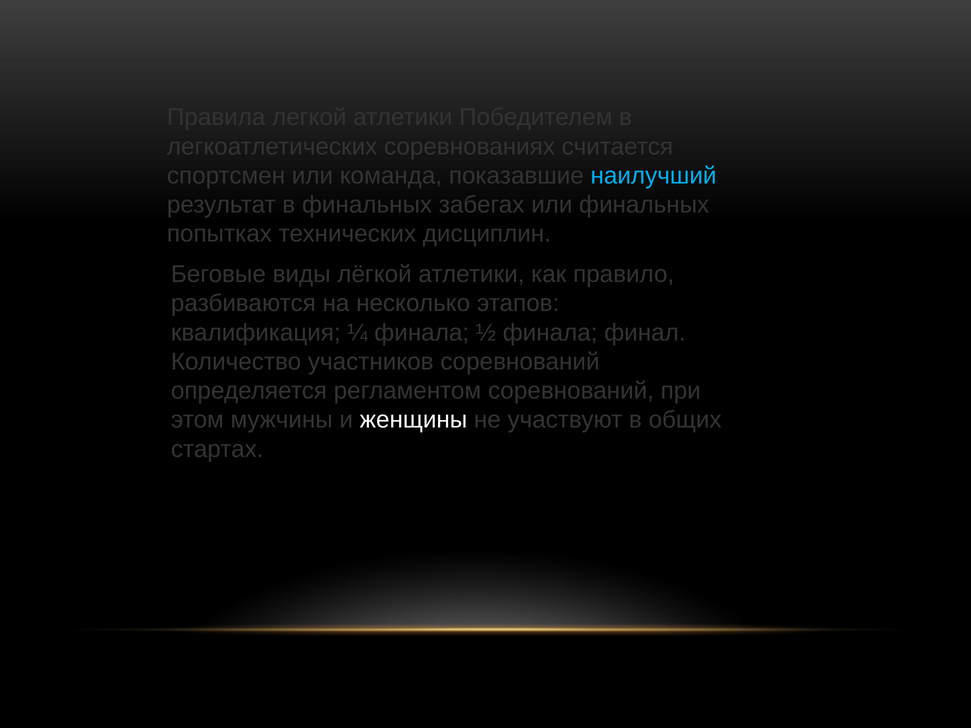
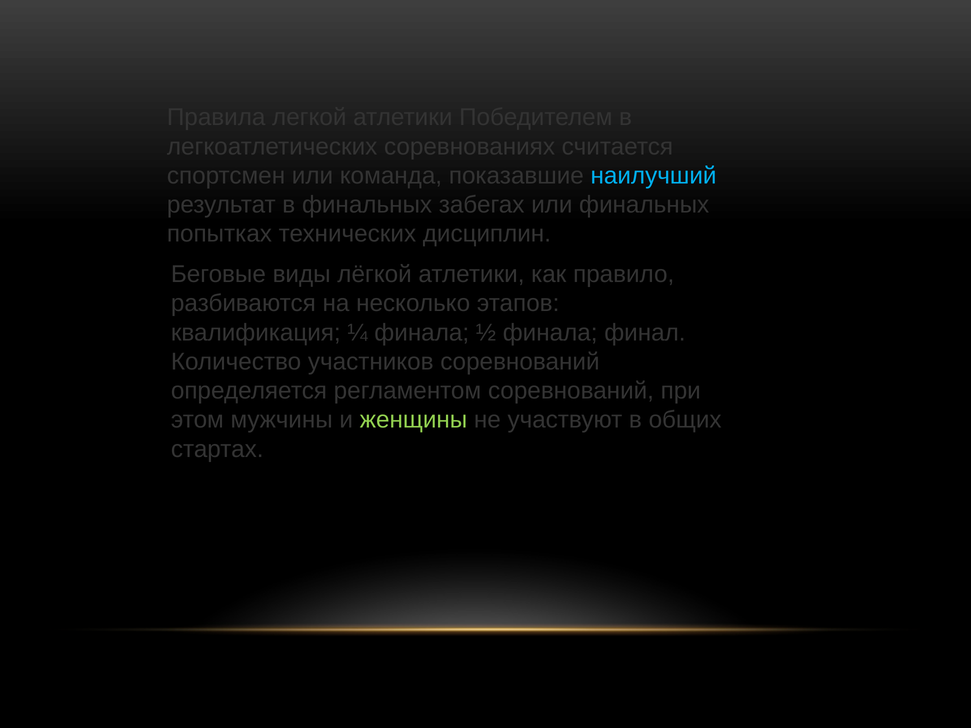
женщины colour: white -> light green (414, 420)
